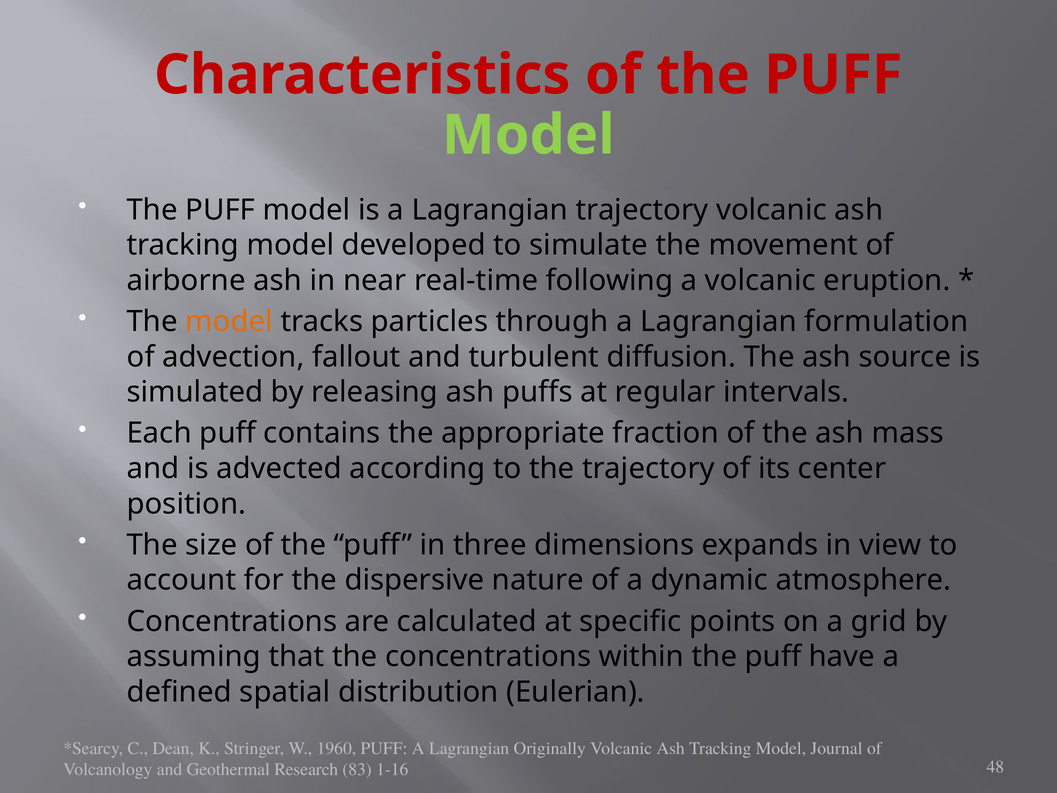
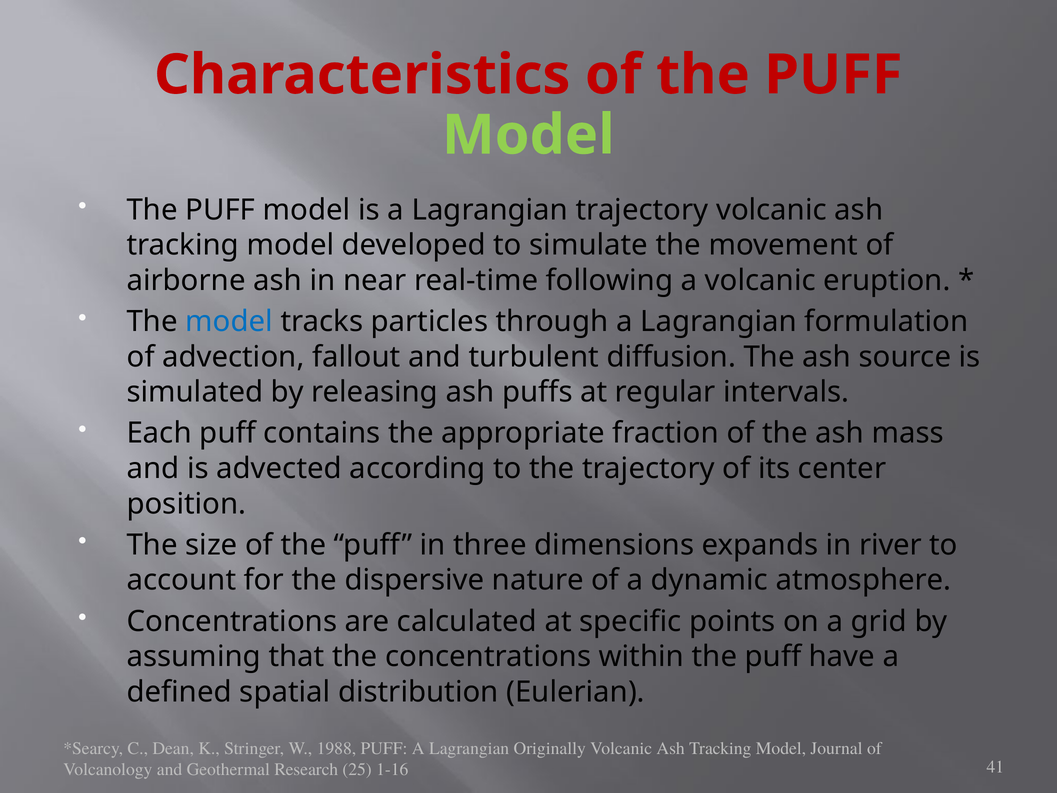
model colour: orange -> blue (229, 322)
view: view -> river (891, 545)
1960: 1960 -> 1988 (336, 748)
83: 83 -> 25 (357, 769)
48: 48 -> 41 (995, 767)
